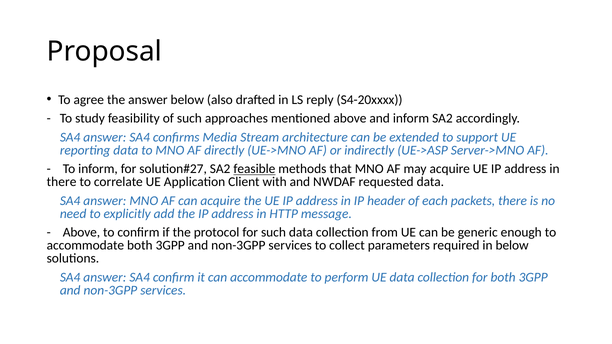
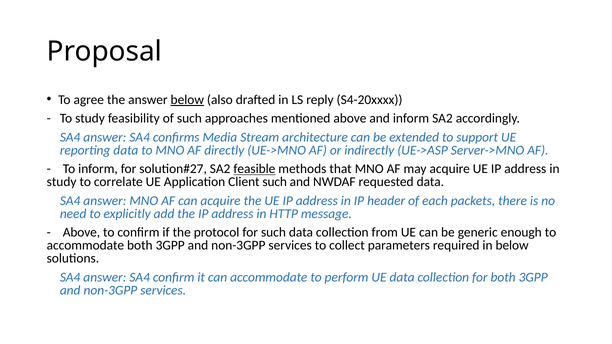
below underline: none -> present (187, 100)
there: there -> study (62, 182)
Client with: with -> such (275, 182)
